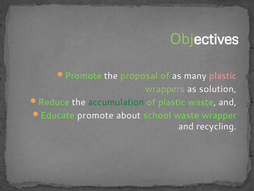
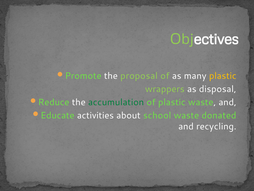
plastic colour: pink -> yellow (223, 76)
solution: solution -> disposal (218, 89)
promote: promote -> activities (95, 115)
wrapper: wrapper -> donated (219, 115)
